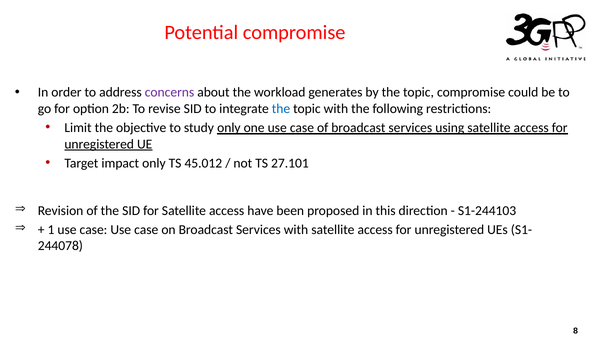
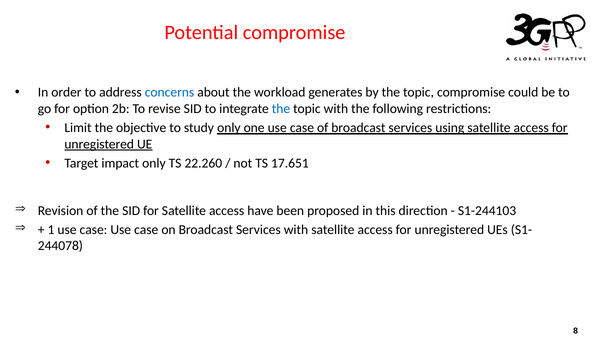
concerns colour: purple -> blue (170, 92)
45.012: 45.012 -> 22.260 (203, 163)
27.101: 27.101 -> 17.651 (290, 163)
